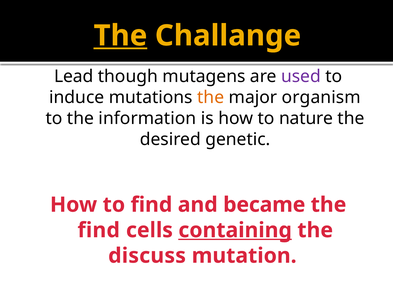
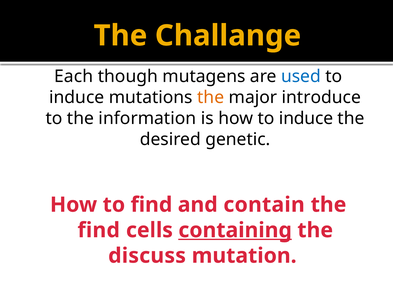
The underline: present -> none (120, 36)
Lead: Lead -> Each (74, 76)
used colour: purple -> blue (301, 76)
organism: organism -> introduce (321, 97)
how to nature: nature -> induce (306, 118)
became: became -> contain (264, 205)
